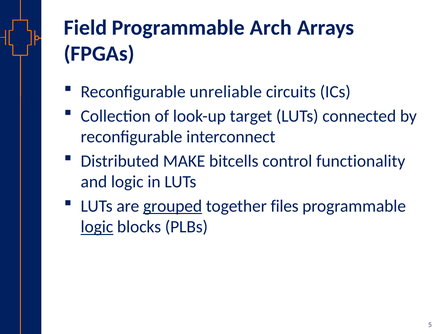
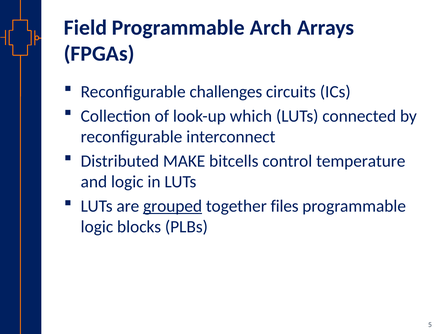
unreliable: unreliable -> challenges (226, 92)
target: target -> which (251, 116)
functionality: functionality -> temperature (361, 161)
logic underline: present -> none (97, 227)
